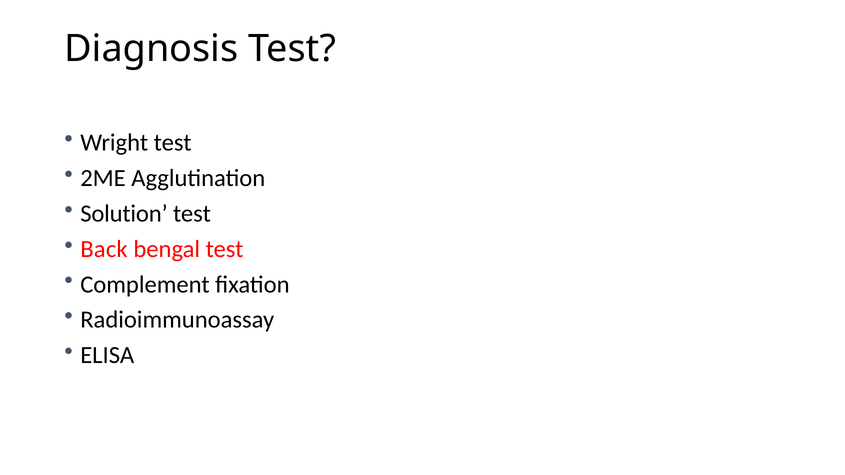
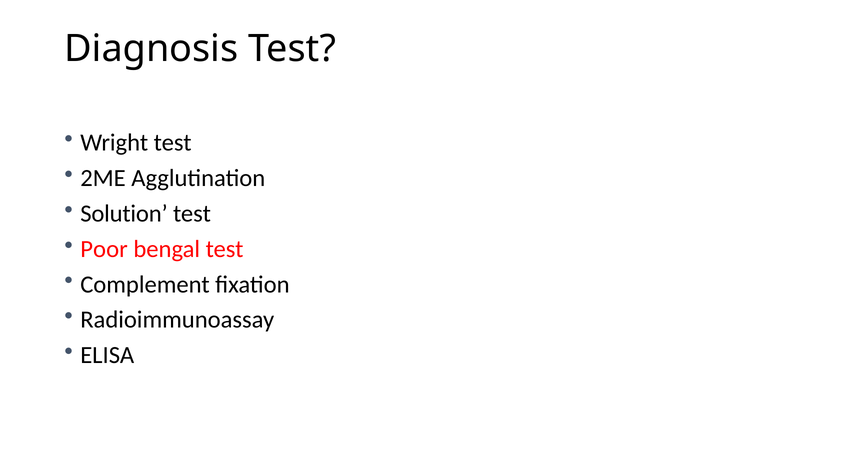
Back: Back -> Poor (104, 249)
